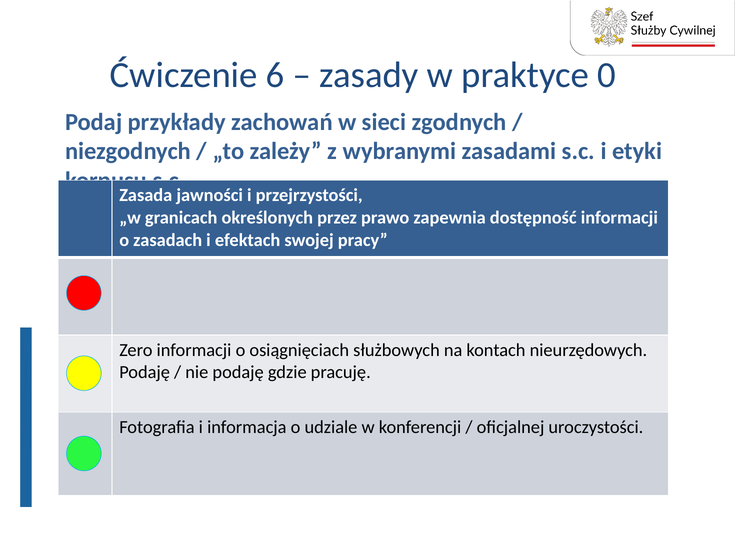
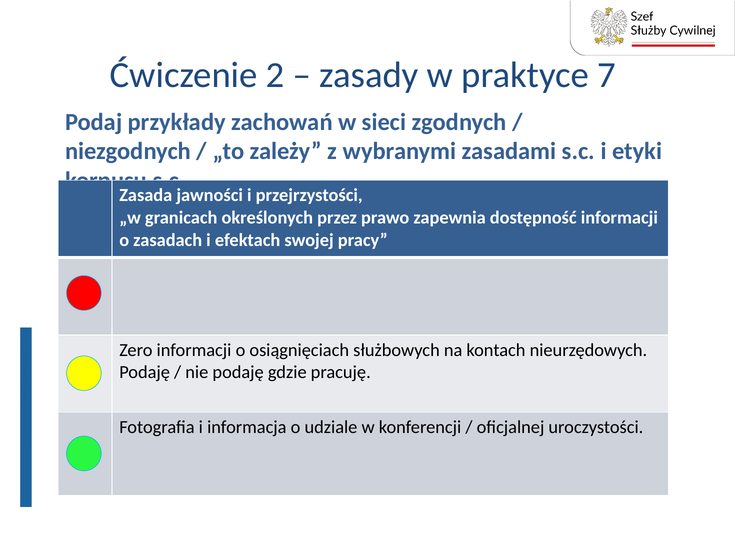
6: 6 -> 2 (275, 75)
0: 0 -> 7 (607, 75)
